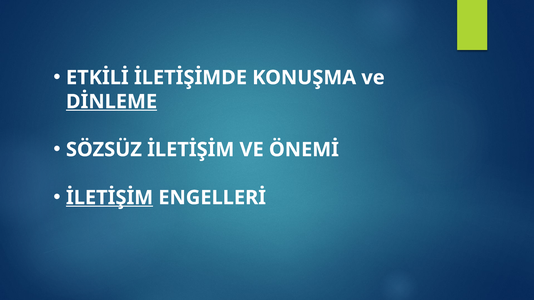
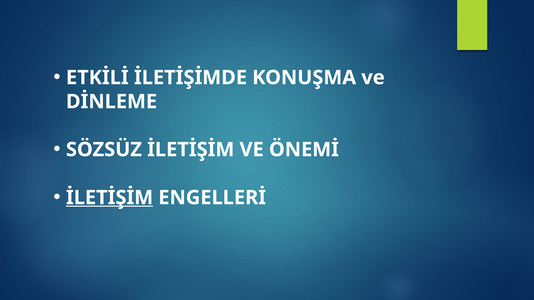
DİNLEME underline: present -> none (112, 102)
